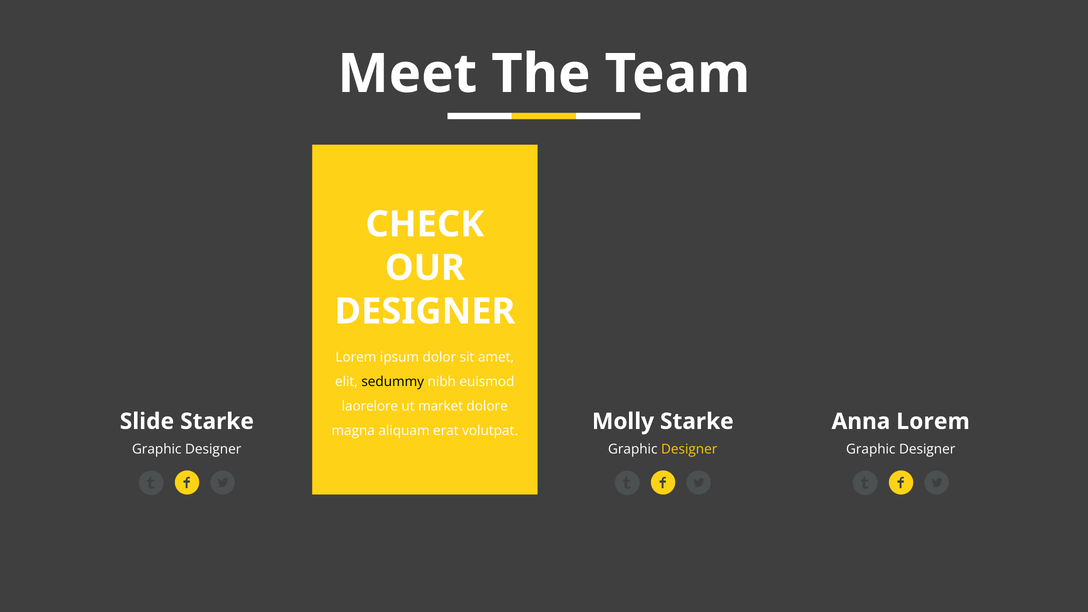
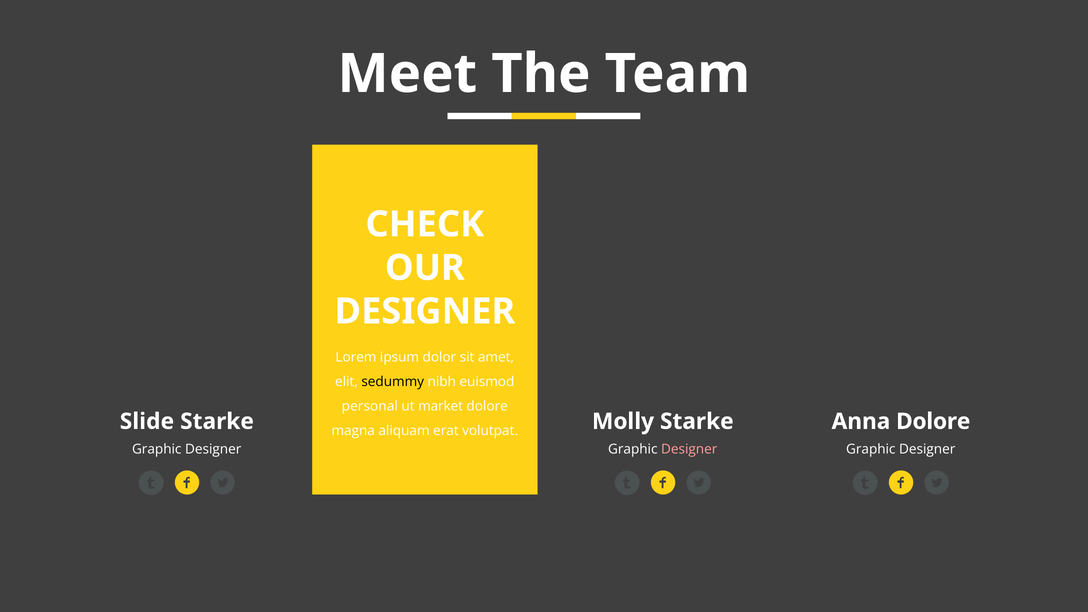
laorelore: laorelore -> personal (370, 406)
Anna Lorem: Lorem -> Dolore (933, 421)
Designer colour: yellow -> pink (689, 449)
